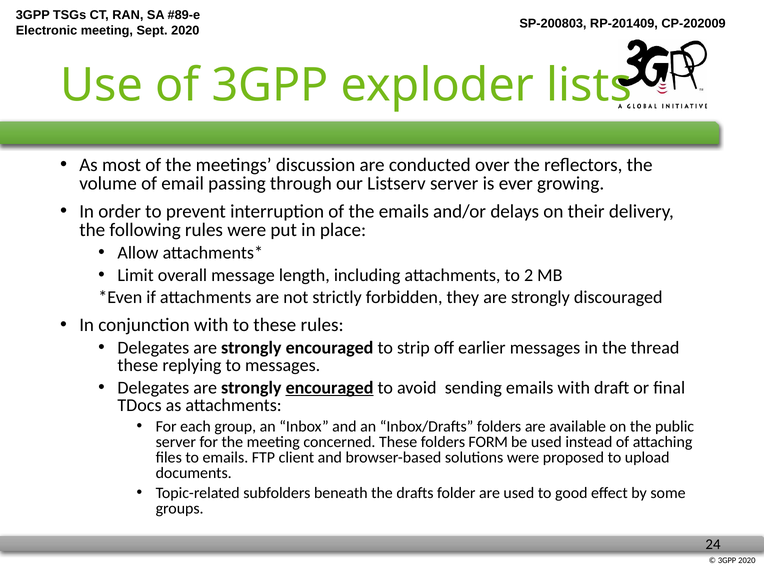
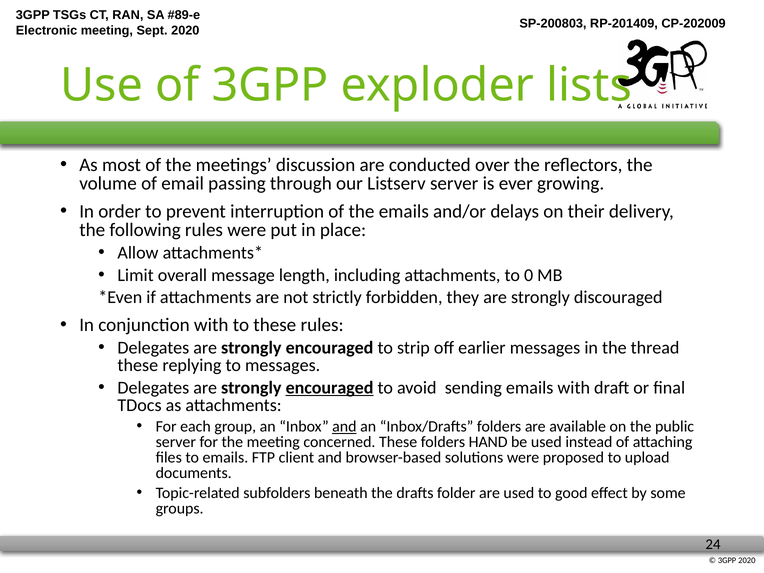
2: 2 -> 0 (529, 275)
and underline: none -> present (344, 427)
FORM: FORM -> HAND (488, 442)
